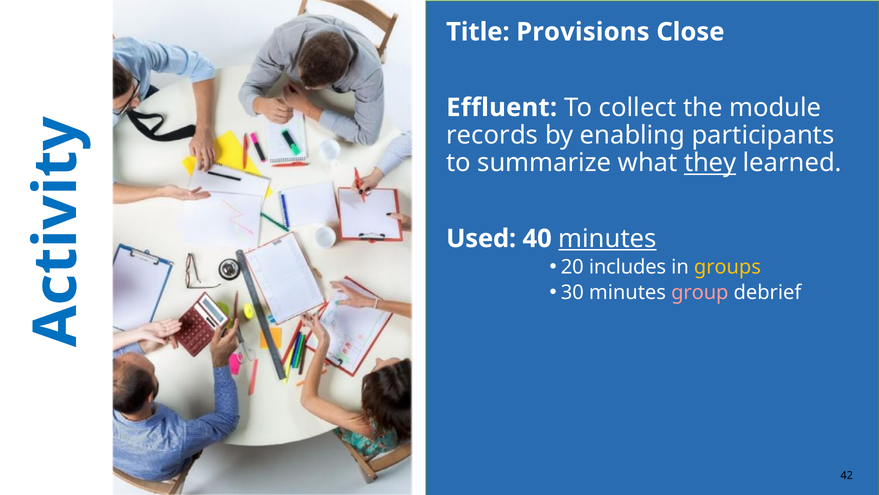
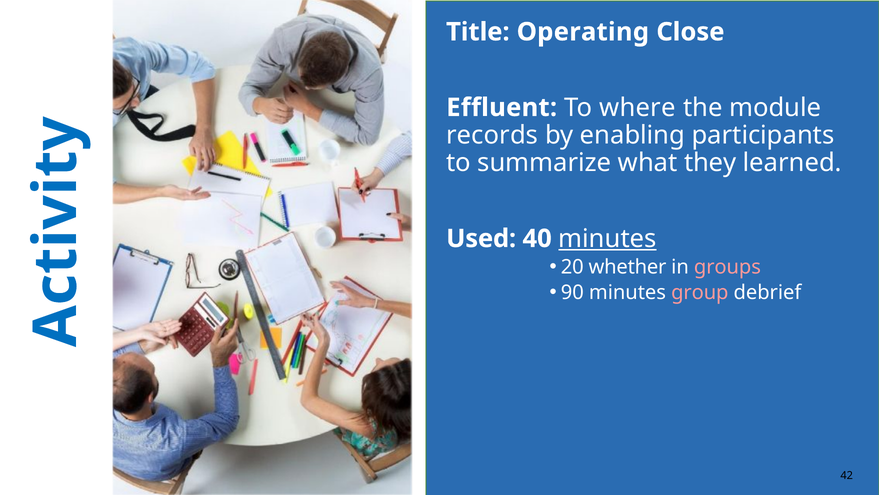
Provisions: Provisions -> Operating (583, 32)
collect: collect -> where (637, 107)
they underline: present -> none (710, 163)
includes: includes -> whether (628, 267)
groups colour: yellow -> pink (727, 267)
30: 30 -> 90 (572, 292)
